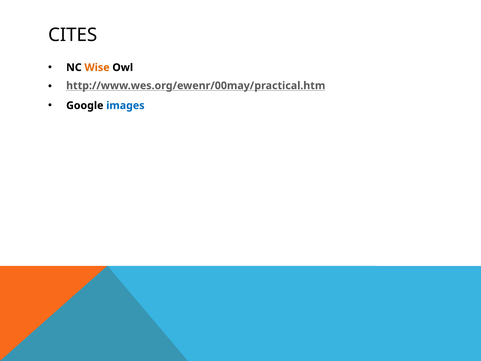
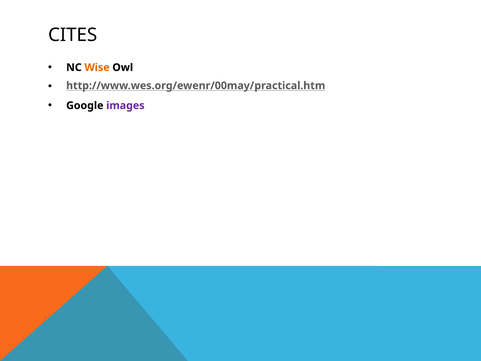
images colour: blue -> purple (125, 105)
